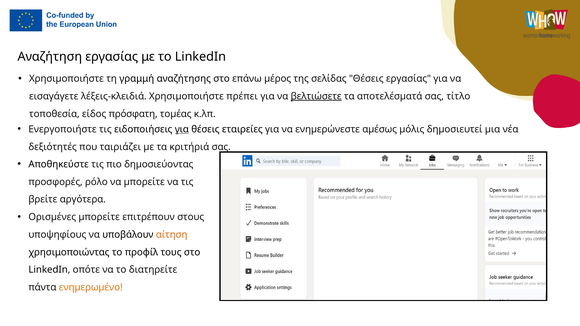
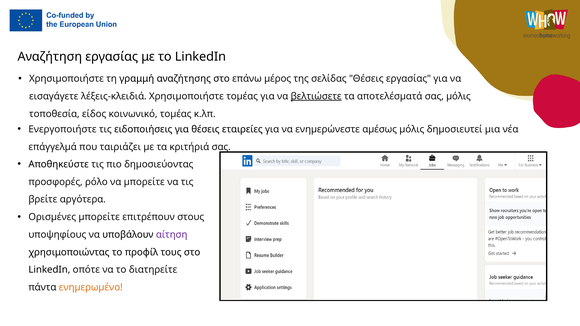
Χρησιμοποιήστε πρέπει: πρέπει -> τομέας (242, 96)
σας τίτλο: τίτλο -> μόλις (458, 96)
πρόσφατη: πρόσφατη -> κοινωνικό (133, 114)
για underline: present -> none (182, 129)
δεξιότητές: δεξιότητές -> επάγγελμά (53, 147)
αίτηση colour: orange -> purple (172, 235)
